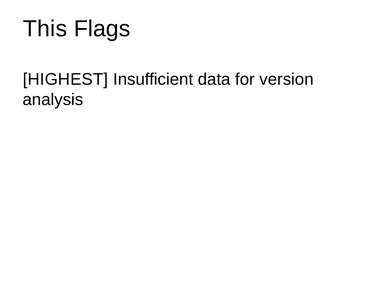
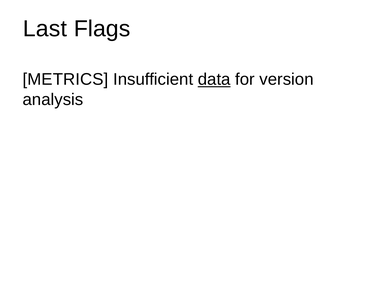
This: This -> Last (45, 29)
HIGHEST: HIGHEST -> METRICS (65, 79)
data underline: none -> present (214, 79)
